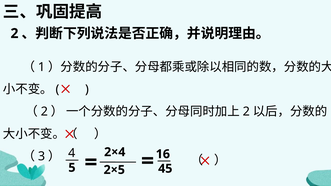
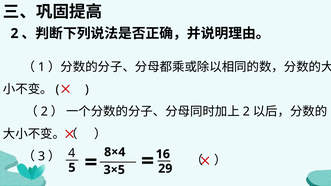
2×4: 2×4 -> 8×4 (115, 152)
45: 45 -> 29 (165, 169)
2×5: 2×5 -> 3×5 (114, 170)
